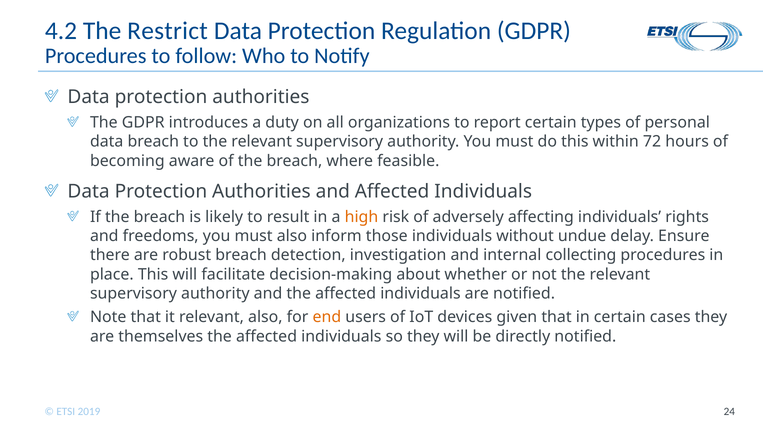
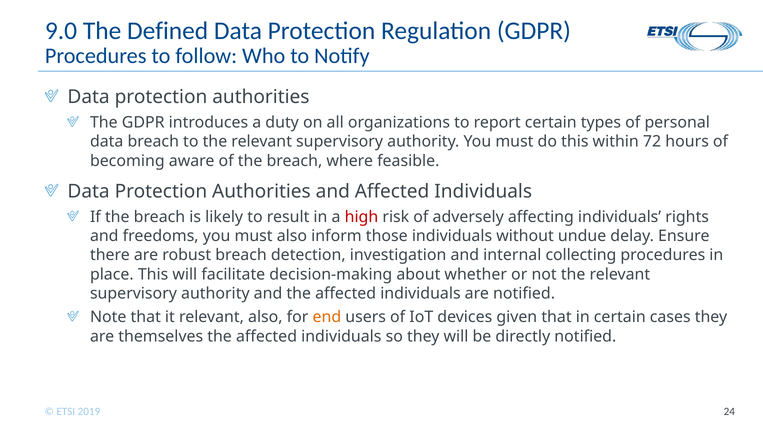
4.2: 4.2 -> 9.0 (61, 31)
Restrict: Restrict -> Defined (168, 31)
high colour: orange -> red (361, 217)
